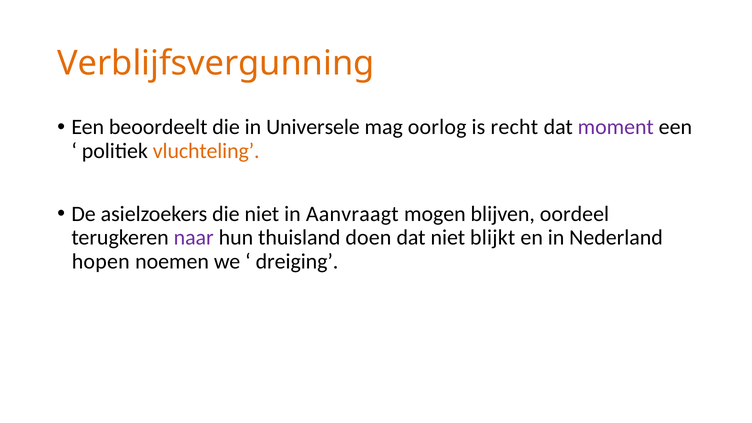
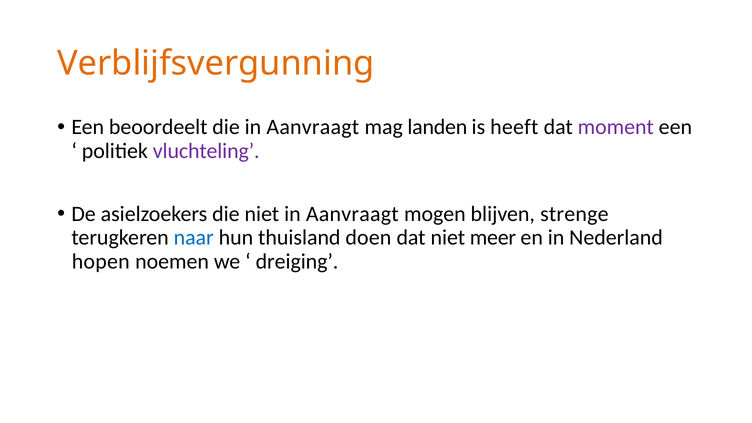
die in Universele: Universele -> Aanvraagt (313, 127)
oorlog: oorlog -> landen (437, 127)
recht: recht -> heeft (514, 127)
vluchteling colour: orange -> purple (206, 151)
oordeel: oordeel -> strenge (574, 214)
naar colour: purple -> blue (194, 238)
blijkt: blijkt -> meer (493, 238)
